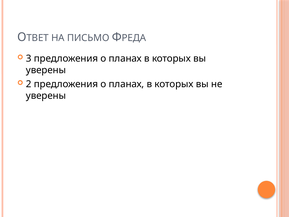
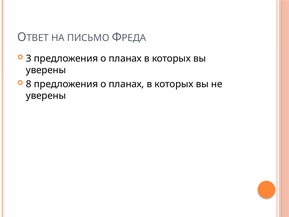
2: 2 -> 8 (29, 84)
